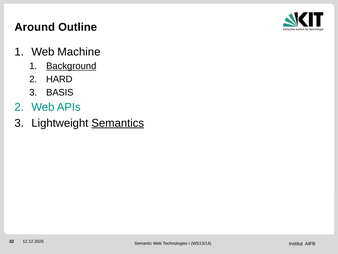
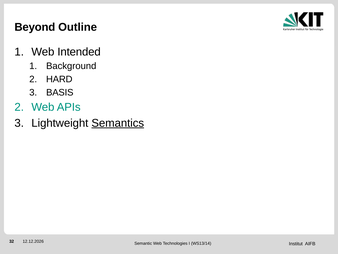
Around: Around -> Beyond (35, 27)
Machine: Machine -> Intended (79, 52)
Background underline: present -> none (71, 66)
